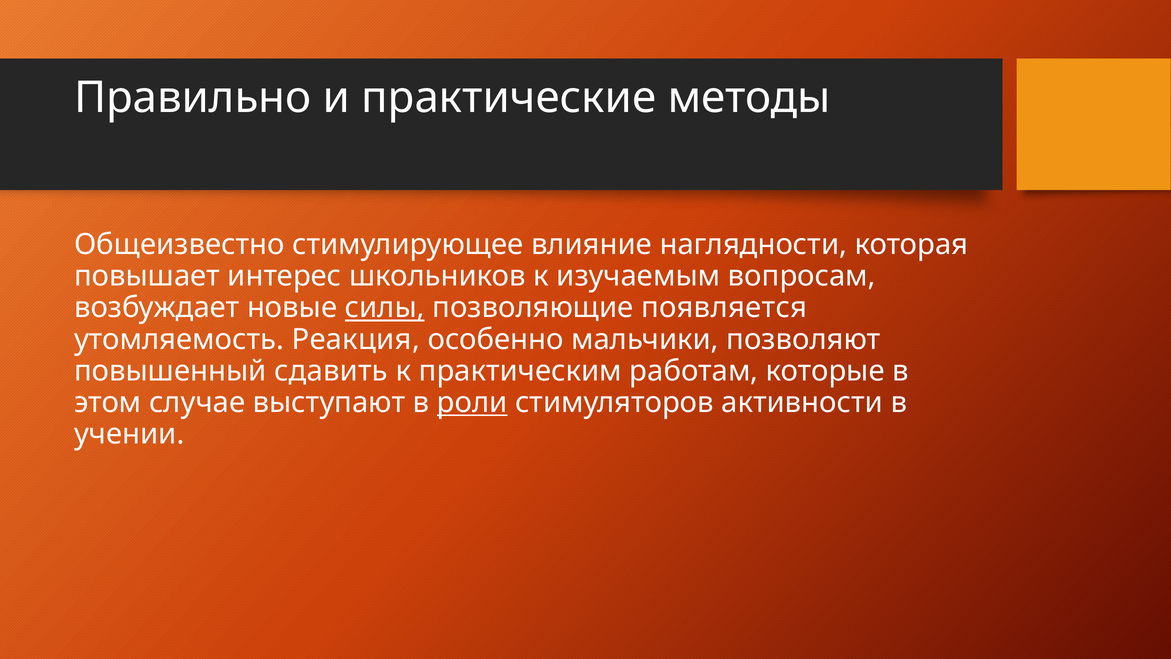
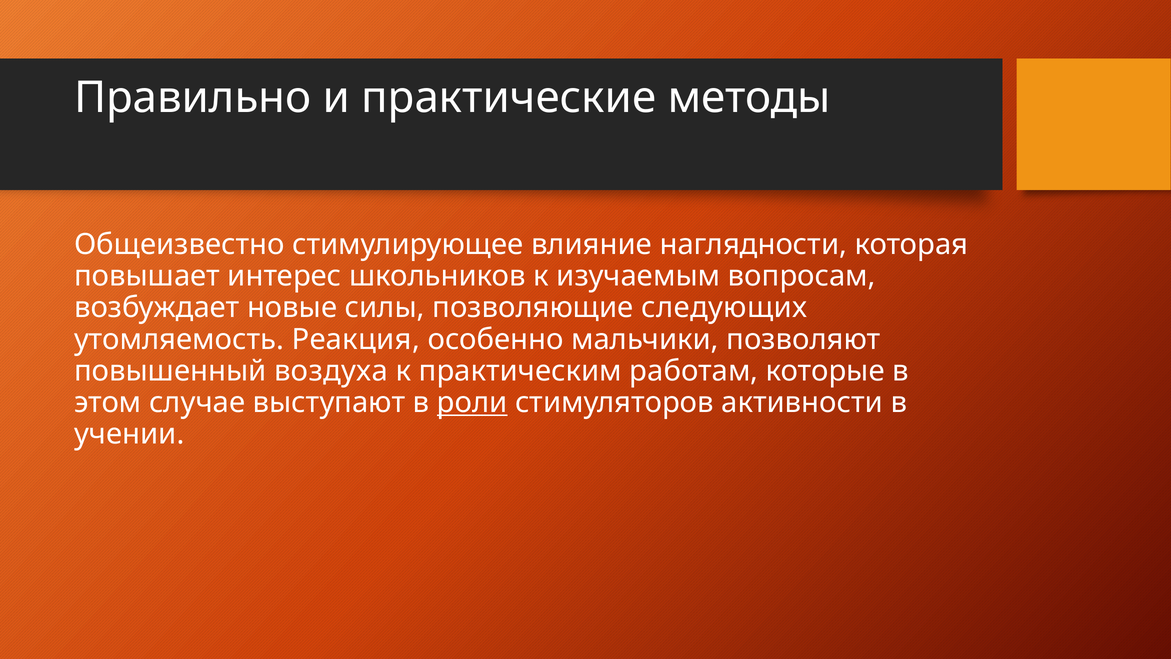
силы underline: present -> none (385, 308)
появляется: появляется -> следующих (724, 308)
сдавить: сдавить -> воздуха (331, 371)
